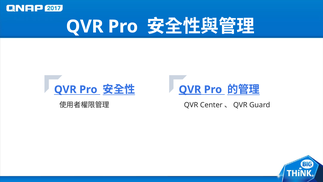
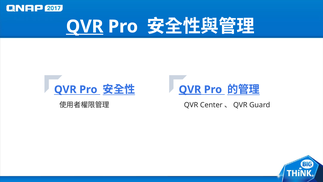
QVR underline: none -> present (85, 26)
